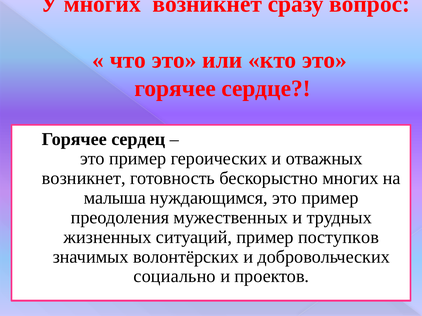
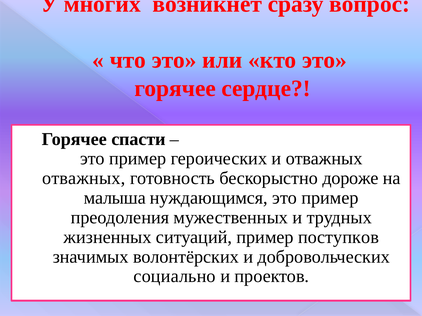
сердец: сердец -> спасти (138, 139)
возникнет: возникнет -> отважных (84, 179)
бескорыстно многих: многих -> дороже (351, 179)
